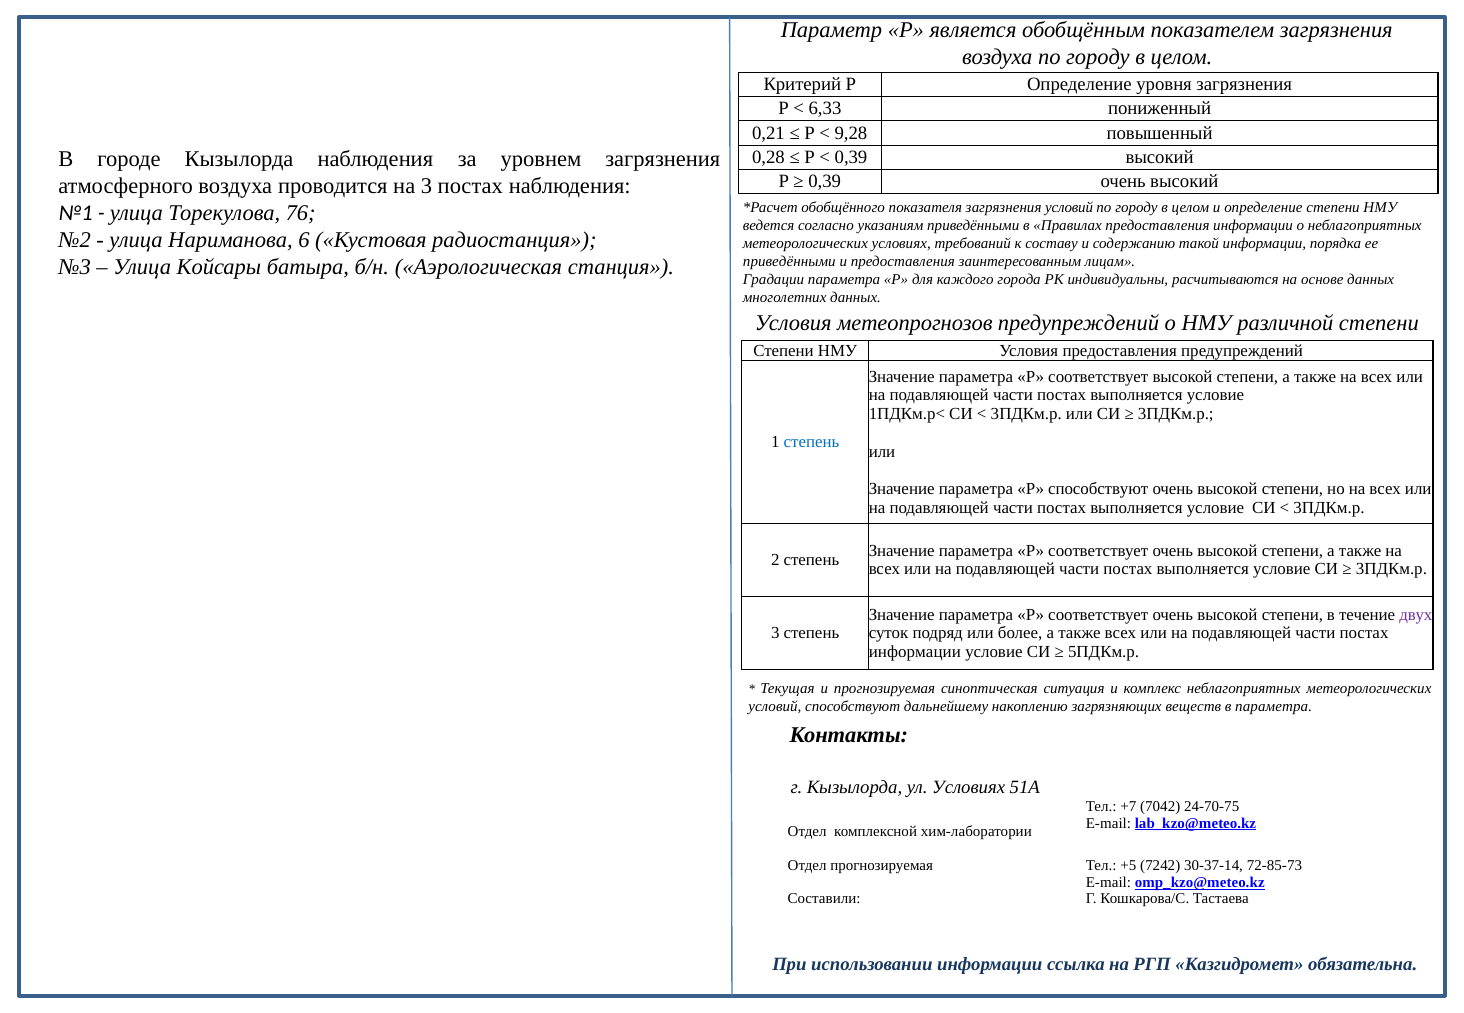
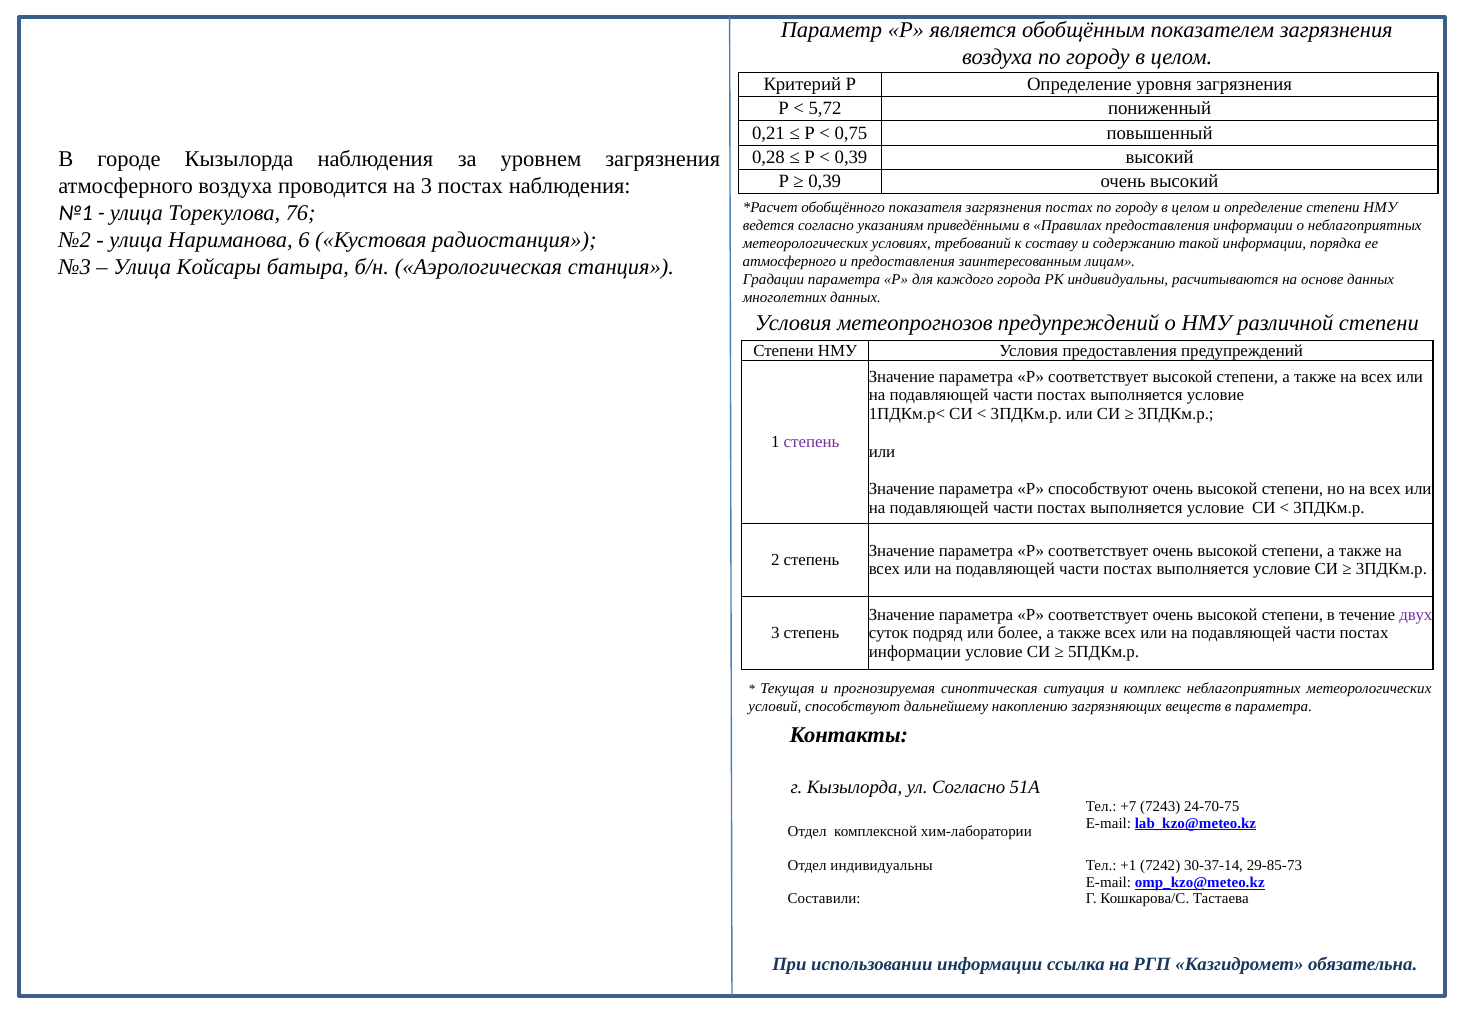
6,33: 6,33 -> 5,72 (825, 109)
9,28: 9,28 -> 0,75 (851, 133)
загрязнения условий: условий -> постах (1069, 208)
приведёнными: приведёнными -> атмосферного (789, 261)
степень colour: blue -> purple (811, 442)
ул Условиях: Условиях -> Согласно (969, 787)
7042: 7042 -> 7243 (1160, 807)
Отдел прогнозируемая: прогнозируемая -> индивидуальны (882, 866)
+5: +5 -> +1 (1128, 866)
72-85-73: 72-85-73 -> 29-85-73 (1274, 866)
